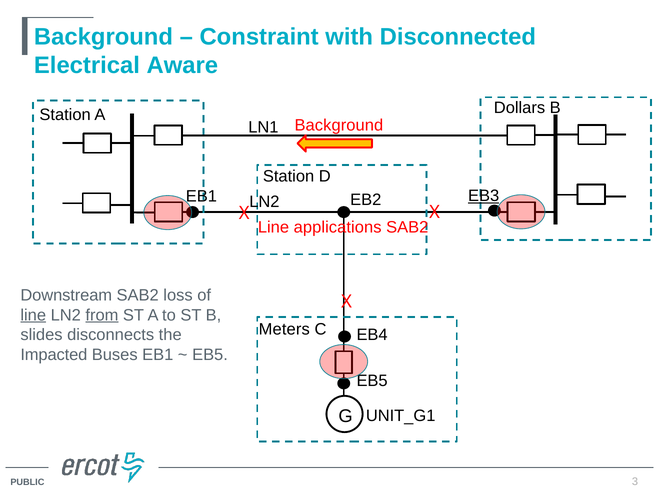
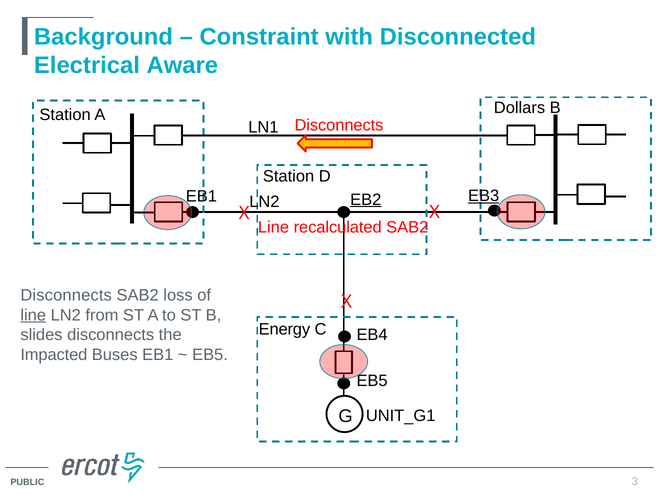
Background: Background -> Disconnects (339, 126)
EB2 underline: none -> present (366, 200)
applications: applications -> recalculated (338, 227)
Downstream: Downstream -> Disconnects (66, 295)
from underline: present -> none (102, 315)
Meters: Meters -> Energy (284, 330)
